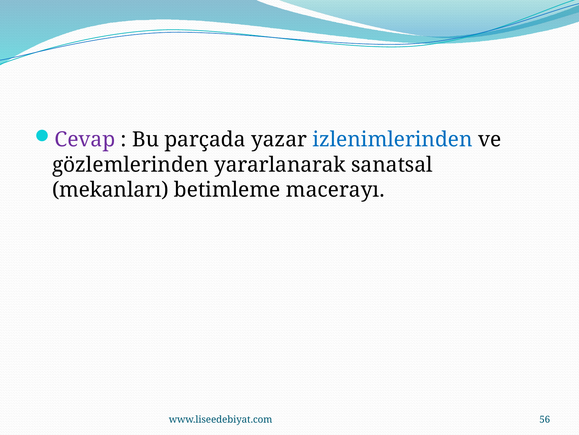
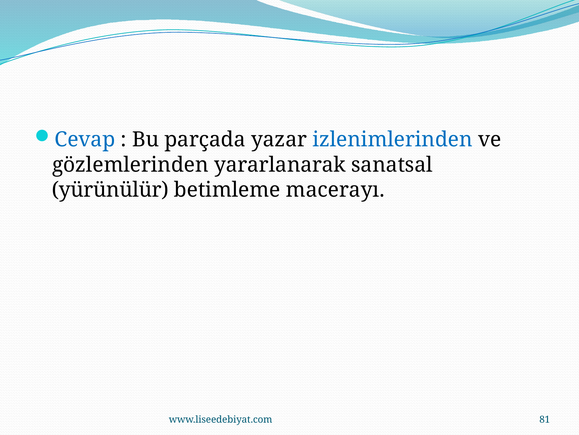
Cevap colour: purple -> blue (85, 139)
mekanları: mekanları -> yürünülür (110, 190)
56: 56 -> 81 (545, 419)
